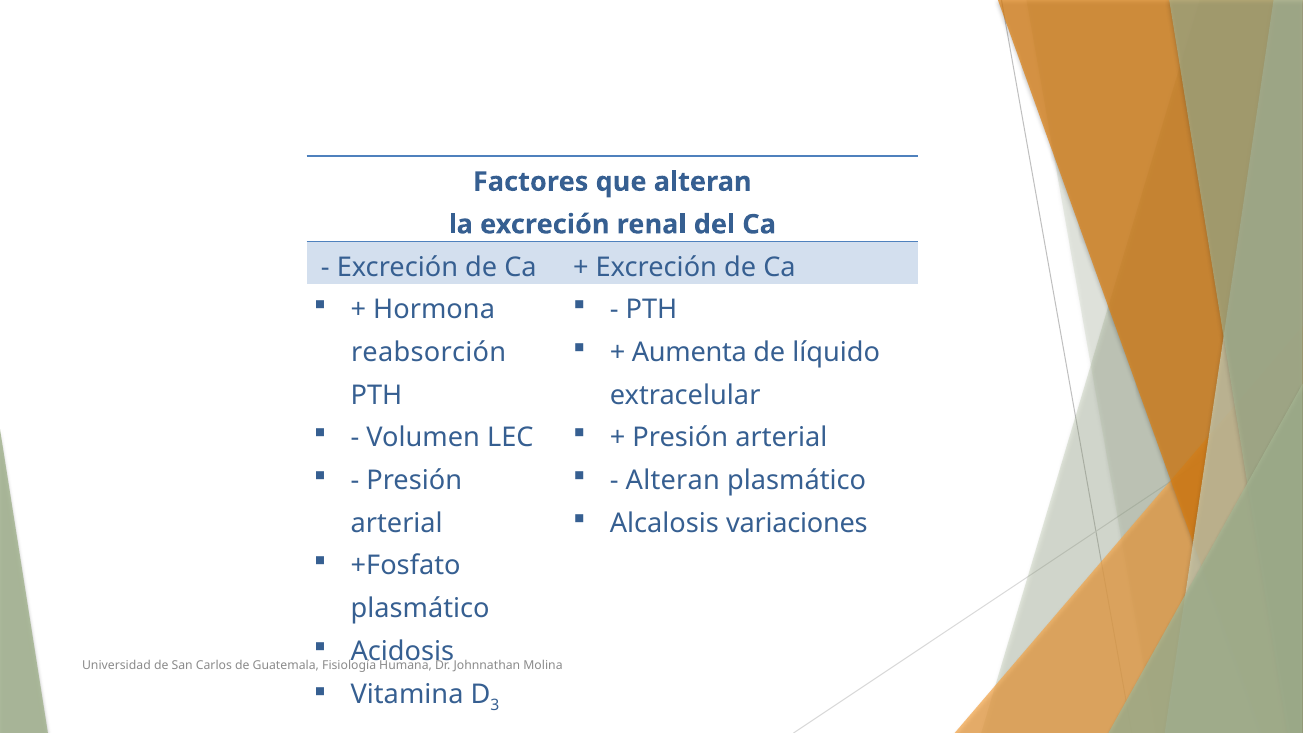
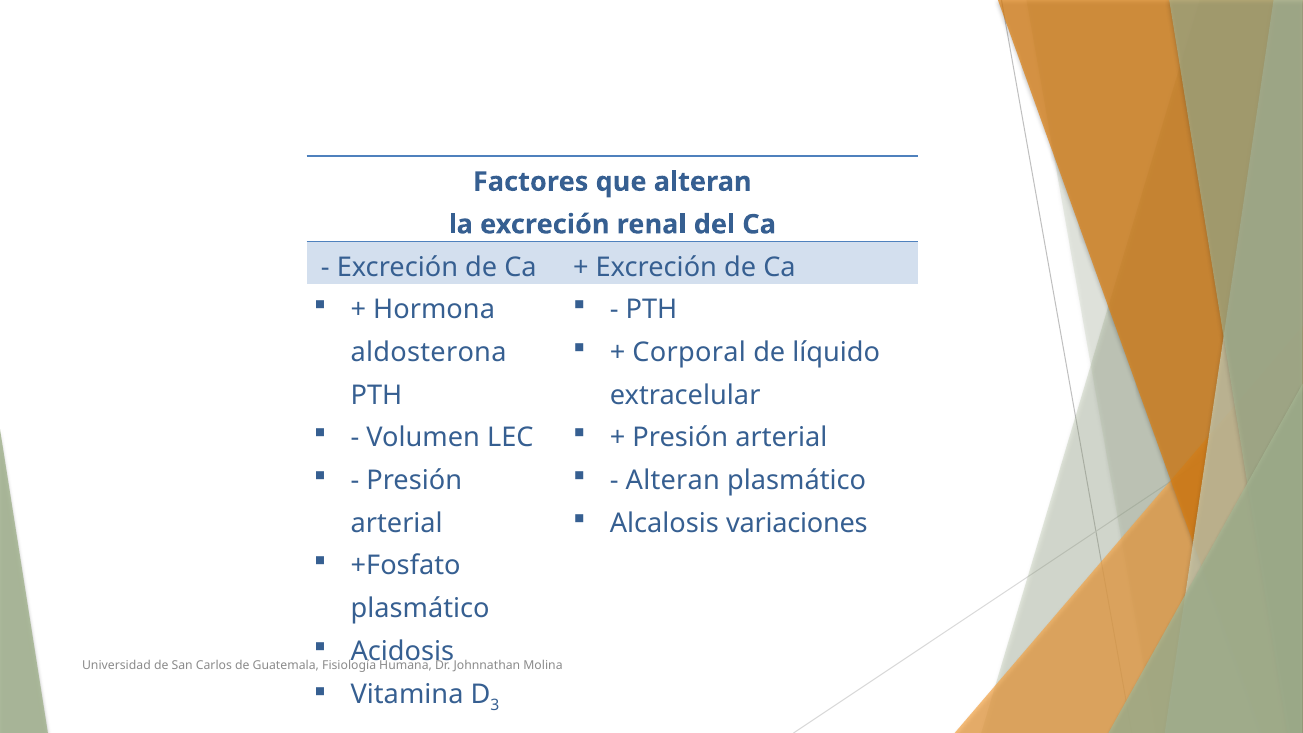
Aumenta: Aumenta -> Corporal (689, 353)
reabsorción: reabsorción -> aldosterona (429, 353)
